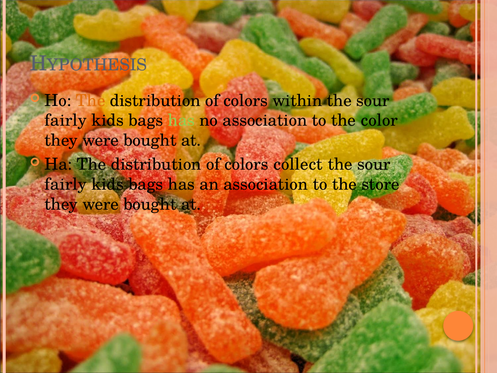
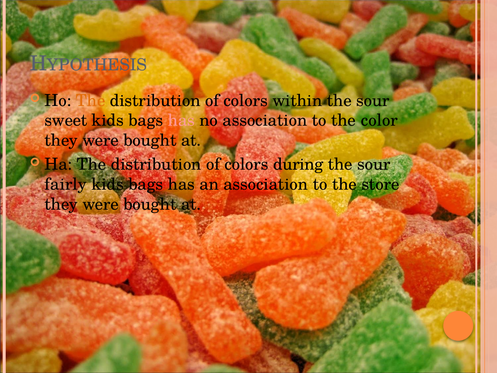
fairly: fairly -> sweet (66, 120)
has colour: light green -> pink (181, 120)
collect: collect -> during (298, 164)
